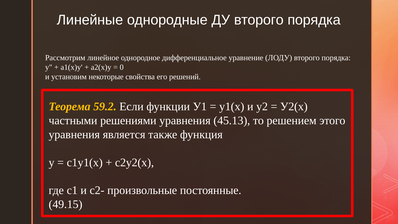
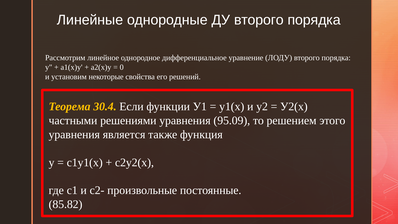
59.2: 59.2 -> 30.4 (105, 107)
45.13: 45.13 -> 95.09 (232, 121)
49.15: 49.15 -> 85.82 (66, 204)
